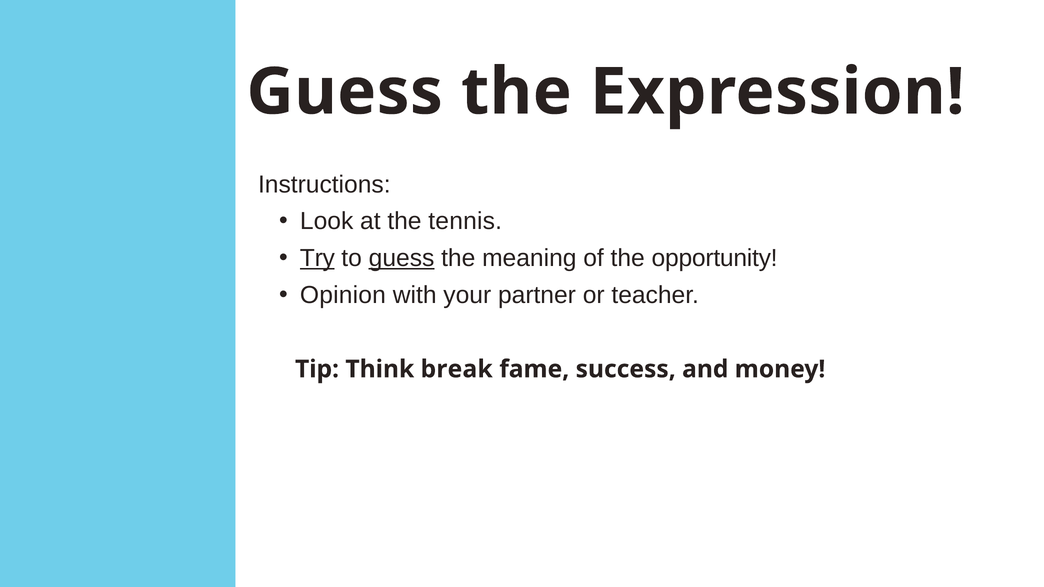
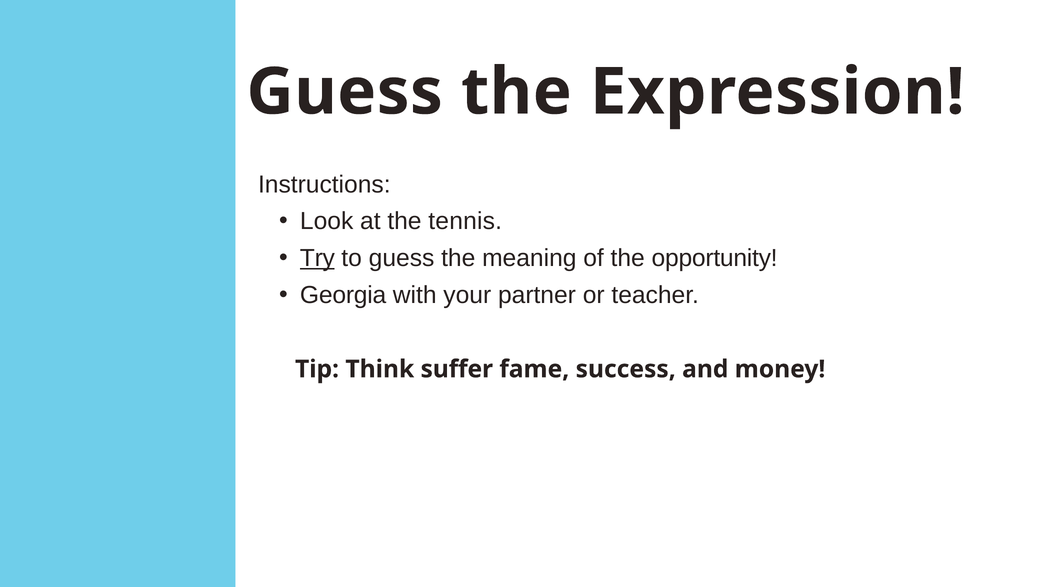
guess underline: present -> none (402, 258)
Opinion: Opinion -> Georgia (343, 295)
break: break -> suffer (457, 369)
